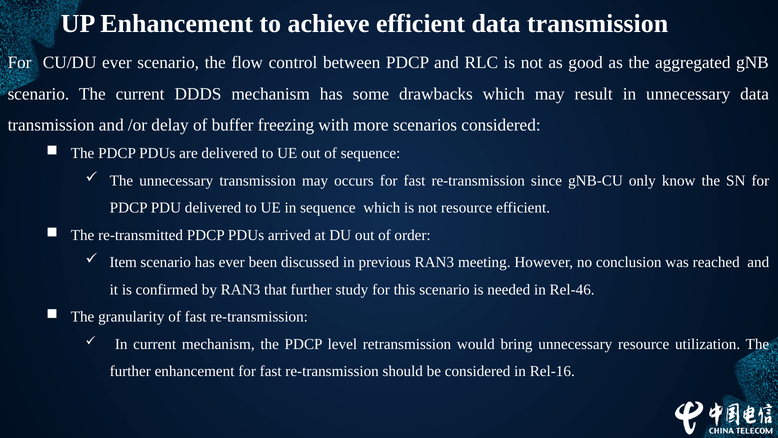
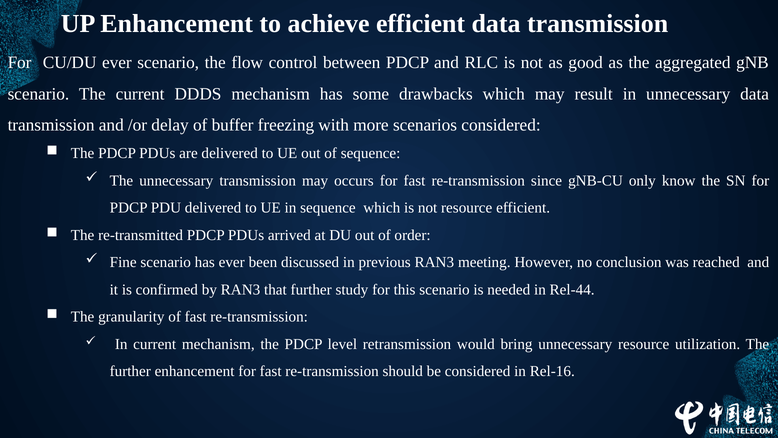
Item: Item -> Fine (123, 262)
Rel-46: Rel-46 -> Rel-44 (572, 289)
